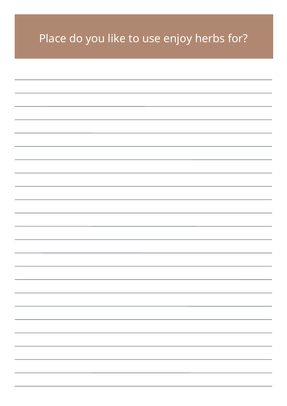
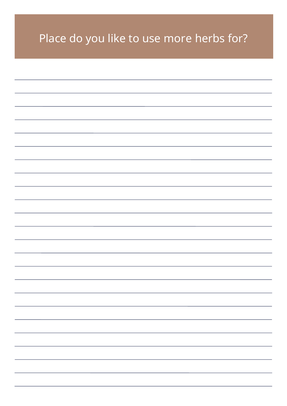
enjoy: enjoy -> more (178, 39)
